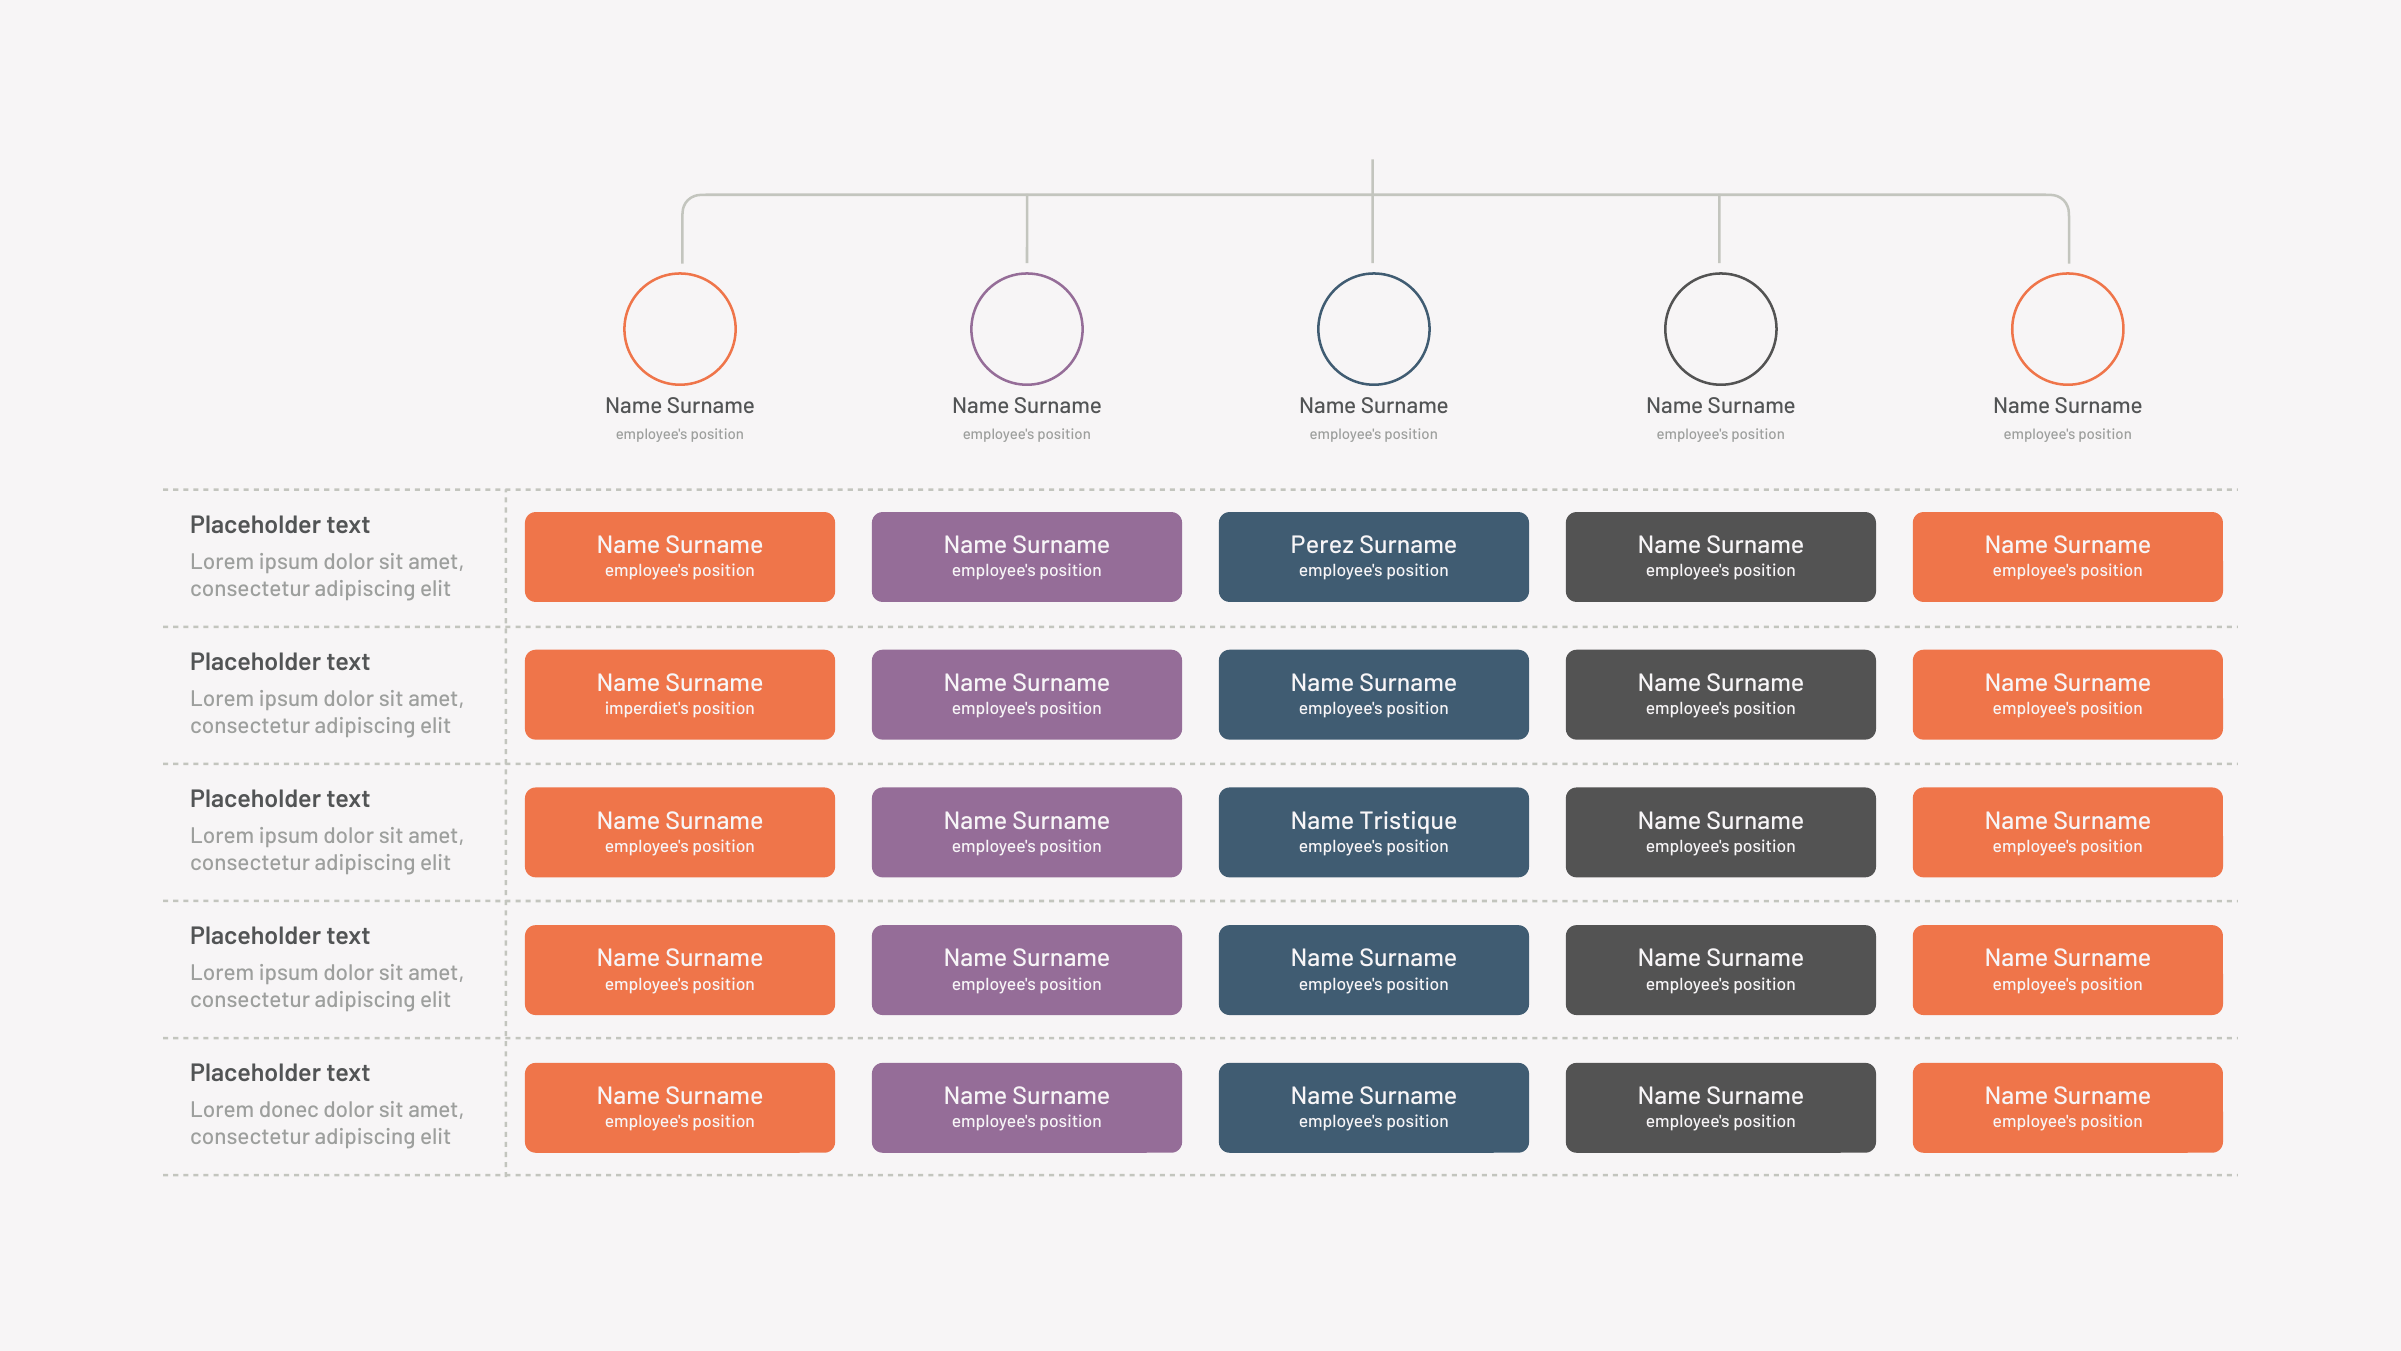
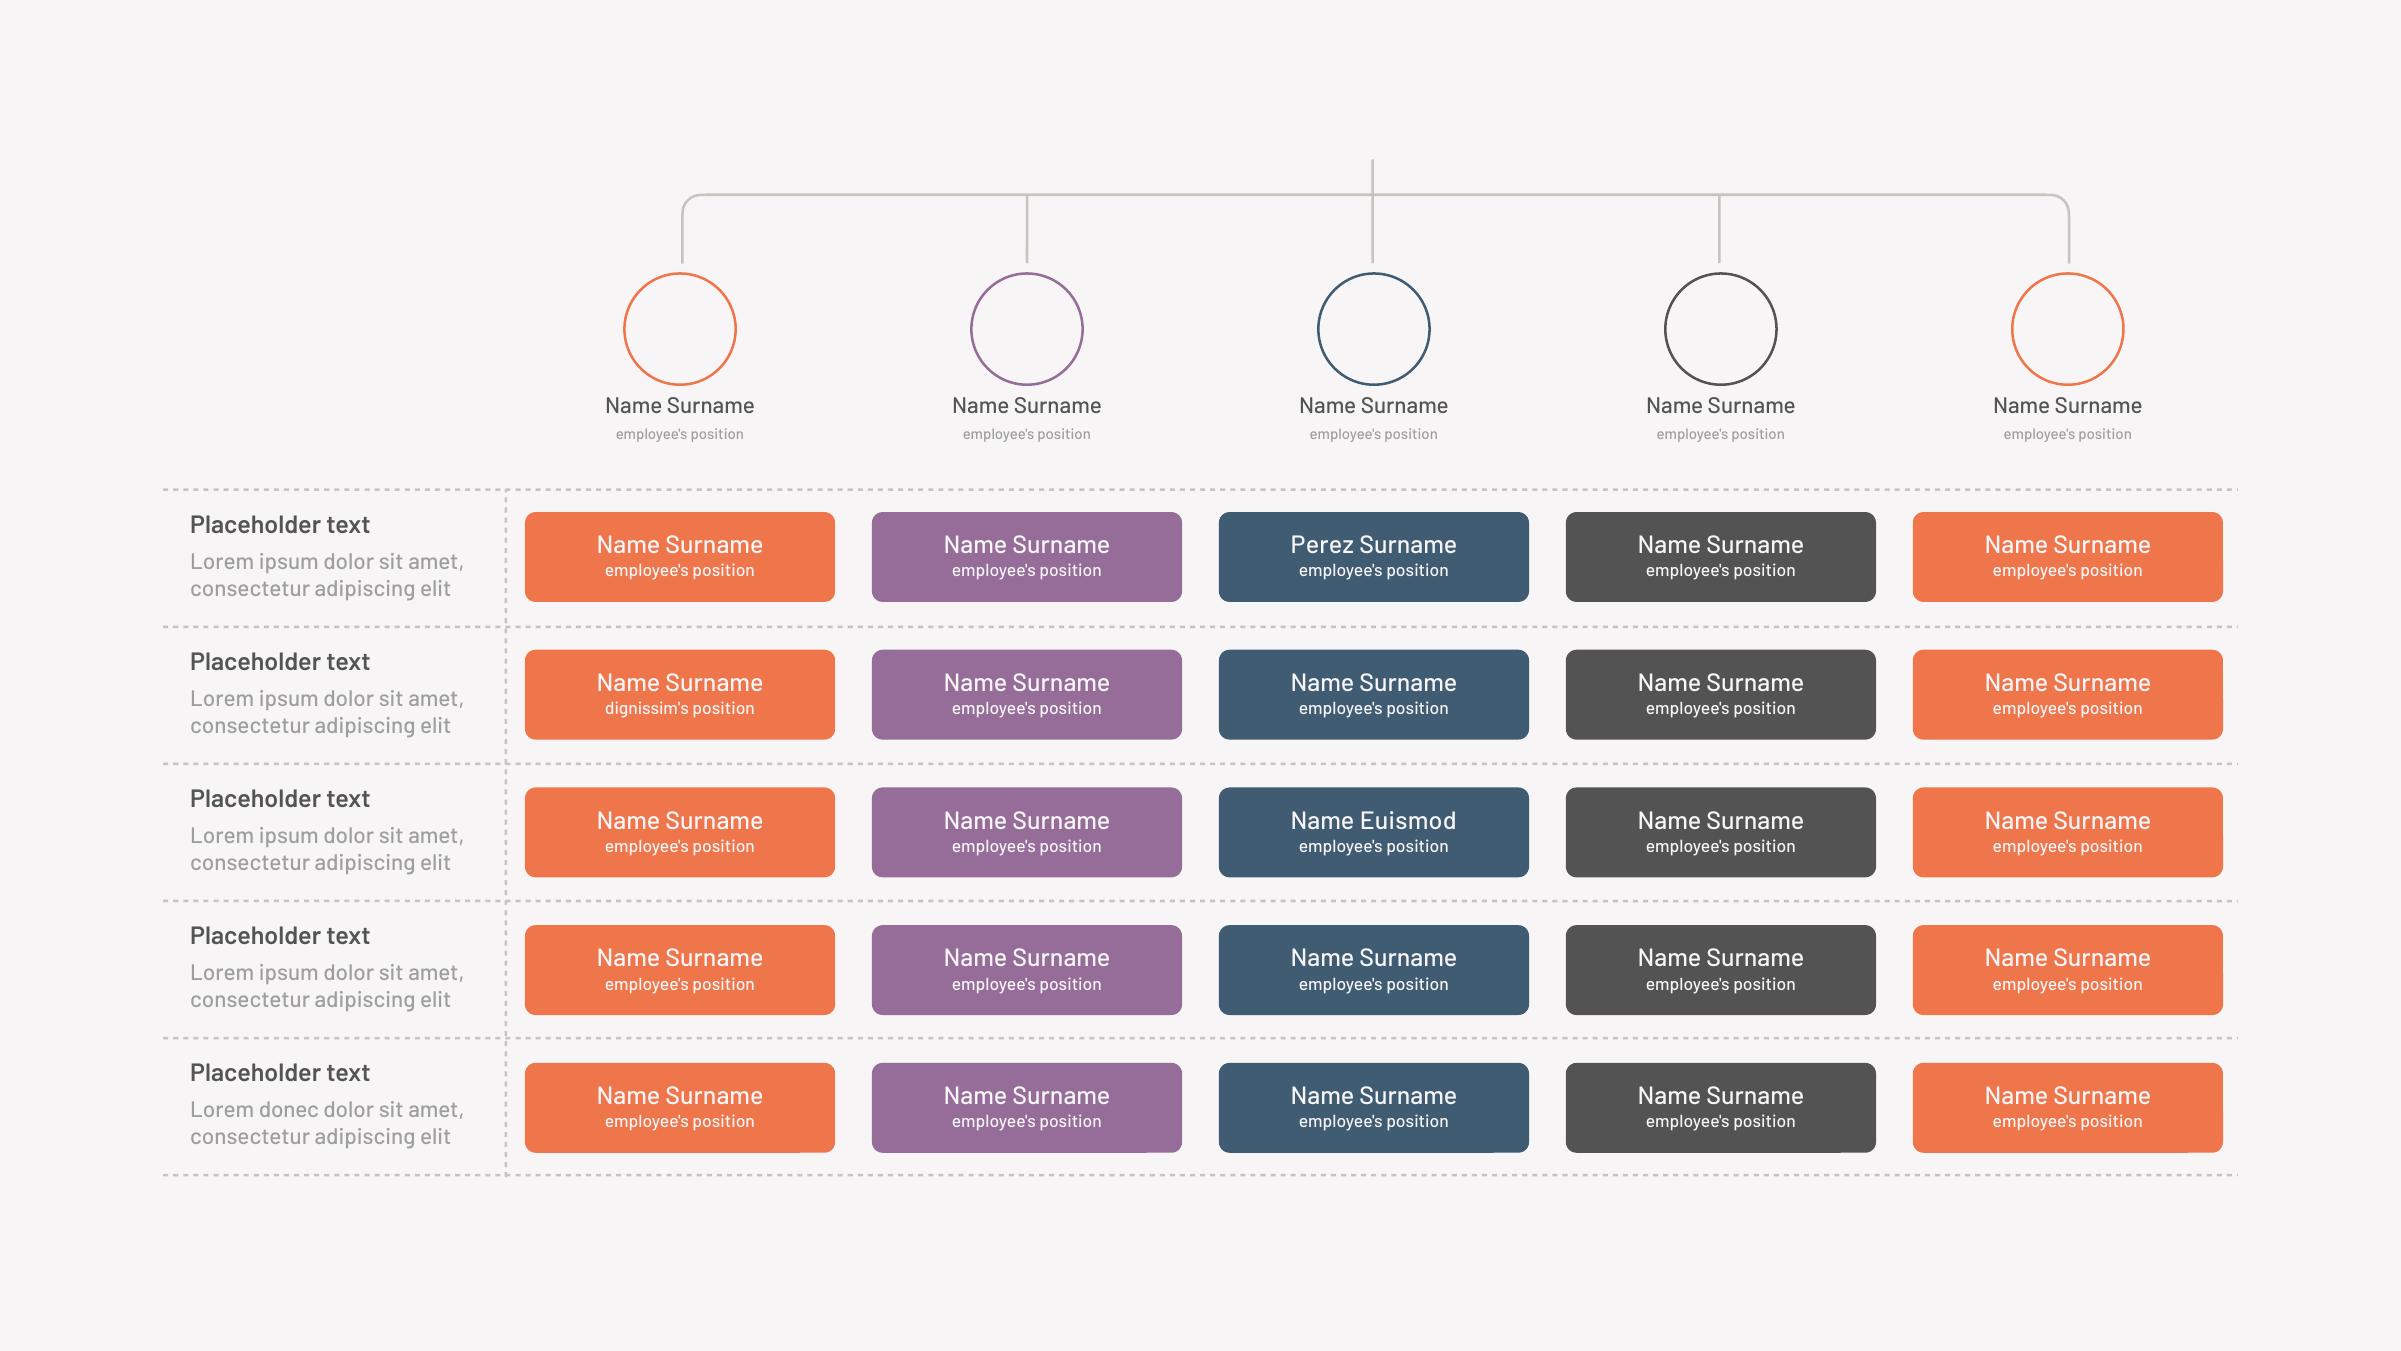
imperdiet's: imperdiet's -> dignissim's (647, 709)
Tristique: Tristique -> Euismod (1408, 821)
